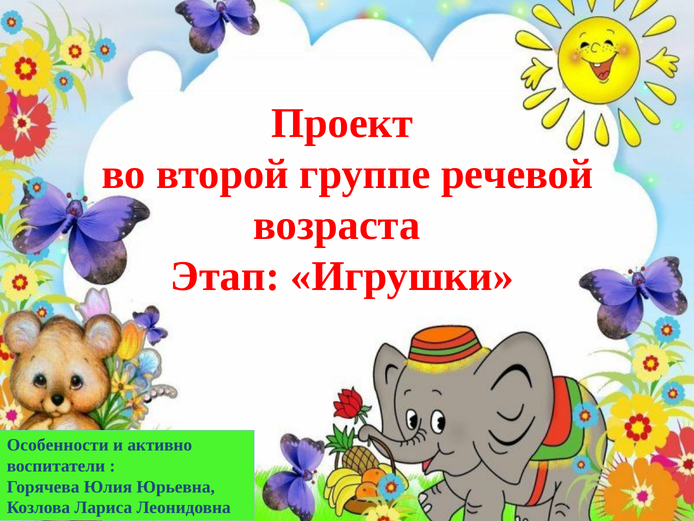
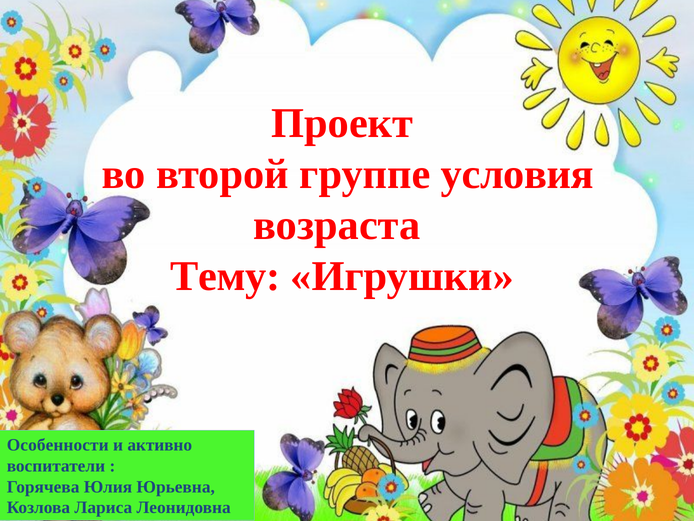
речевой: речевой -> условия (517, 174)
Этап: Этап -> Тему (225, 276)
